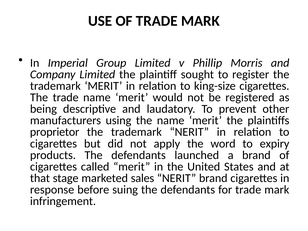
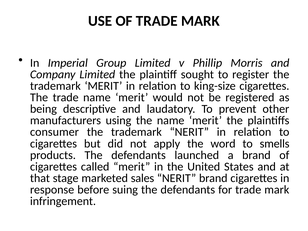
proprietor: proprietor -> consumer (54, 132)
expiry: expiry -> smells (275, 144)
